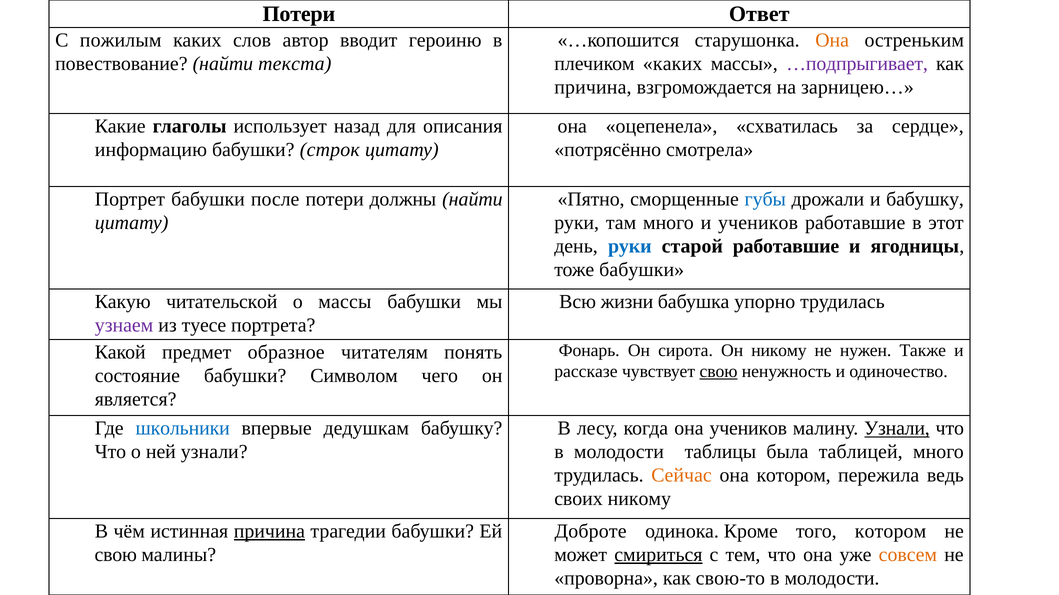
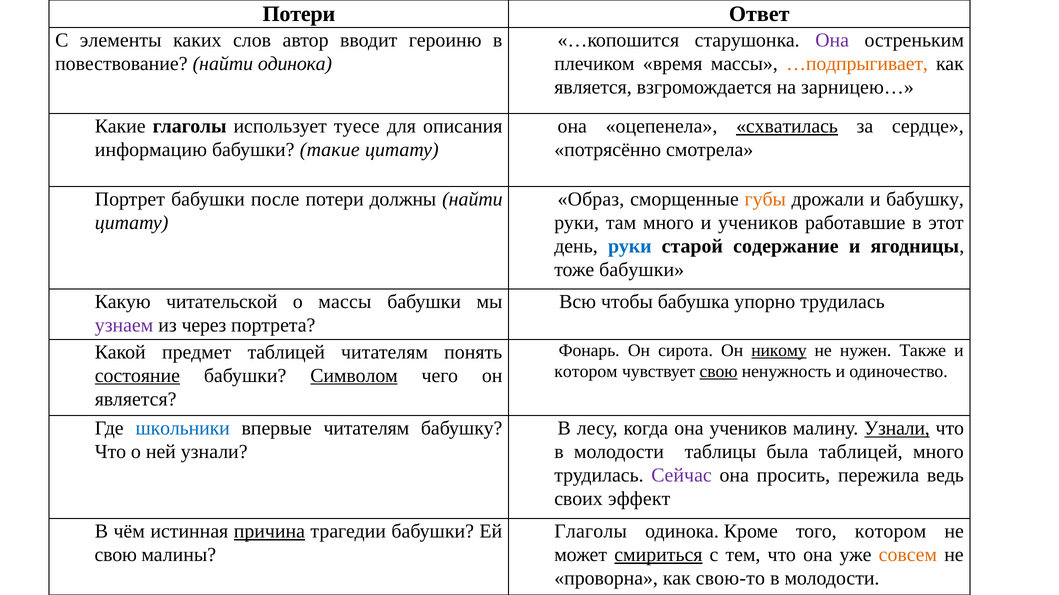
пожилым: пожилым -> элементы (121, 40)
Она colour: orange -> purple (832, 40)
найти текста: текста -> одинока (295, 64)
плечиком каких: каких -> время (673, 64)
…подпрыгивает colour: purple -> orange (857, 64)
причина: причина -> является (593, 87)
назад: назад -> туесе (357, 126)
схватилась underline: none -> present (787, 126)
строк: строк -> такие (330, 150)
Пятно: Пятно -> Образ (591, 199)
губы colour: blue -> orange (765, 199)
старой работавшие: работавшие -> содержание (786, 247)
жизни: жизни -> чтобы (627, 302)
туесе: туесе -> через (204, 326)
никому underline: none -> present (779, 351)
предмет образное: образное -> таблицей (286, 352)
рассказе: рассказе -> котором (586, 372)
состояние underline: none -> present (137, 376)
Символом underline: none -> present (354, 376)
впервые дедушкам: дедушкам -> читателям (366, 429)
Сейчас colour: orange -> purple (682, 476)
она котором: котором -> просить (793, 476)
своих никому: никому -> эффект (639, 499)
Доброте: Доброте -> Глаголы (591, 532)
